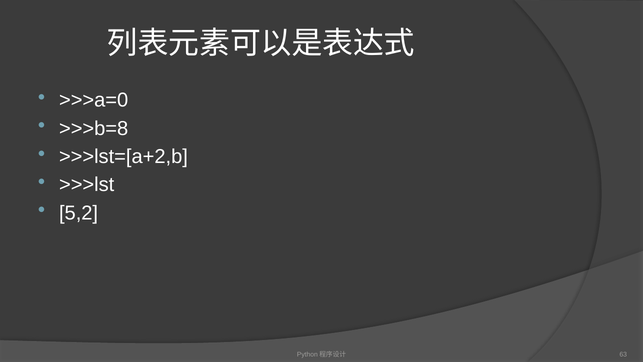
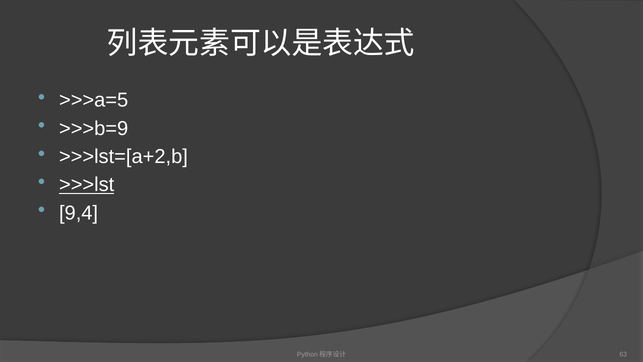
>>>a=0: >>>a=0 -> >>>a=5 (94, 100)
>>>b=8: >>>b=8 -> >>>b=9 (94, 128)
>>>lst underline: none -> present (87, 185)
5,2: 5,2 -> 9,4 (79, 213)
